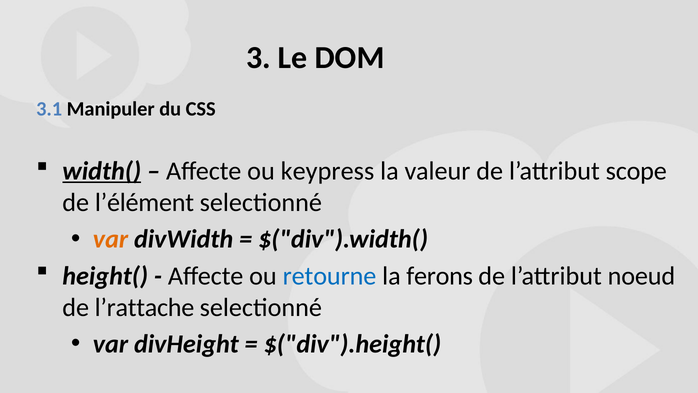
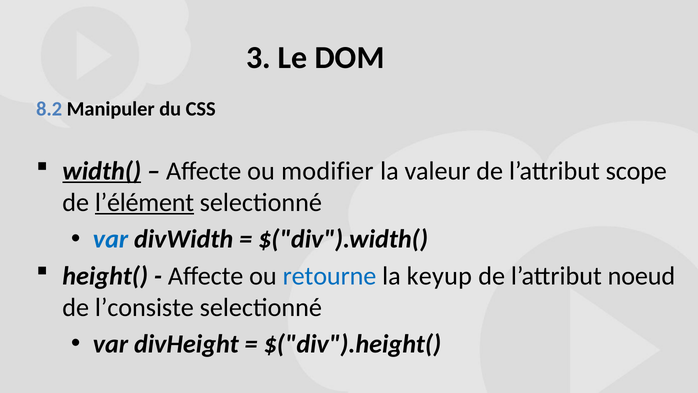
3.1: 3.1 -> 8.2 (49, 109)
keypress: keypress -> modifier (327, 171)
l’élément underline: none -> present (144, 202)
var colour: orange -> blue (111, 239)
ferons: ferons -> keyup (439, 276)
l’rattache: l’rattache -> l’consiste (144, 307)
